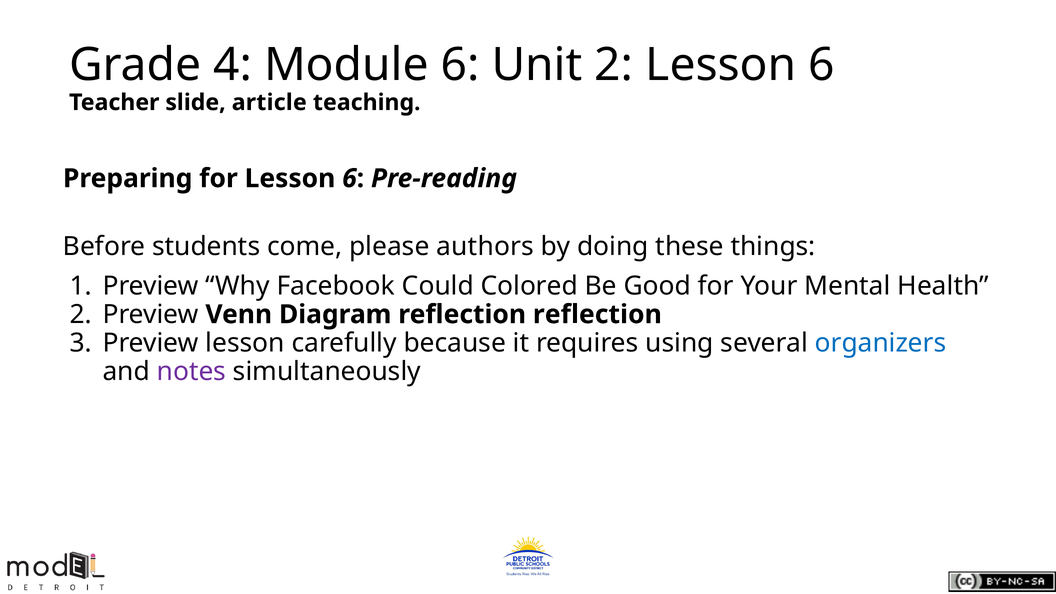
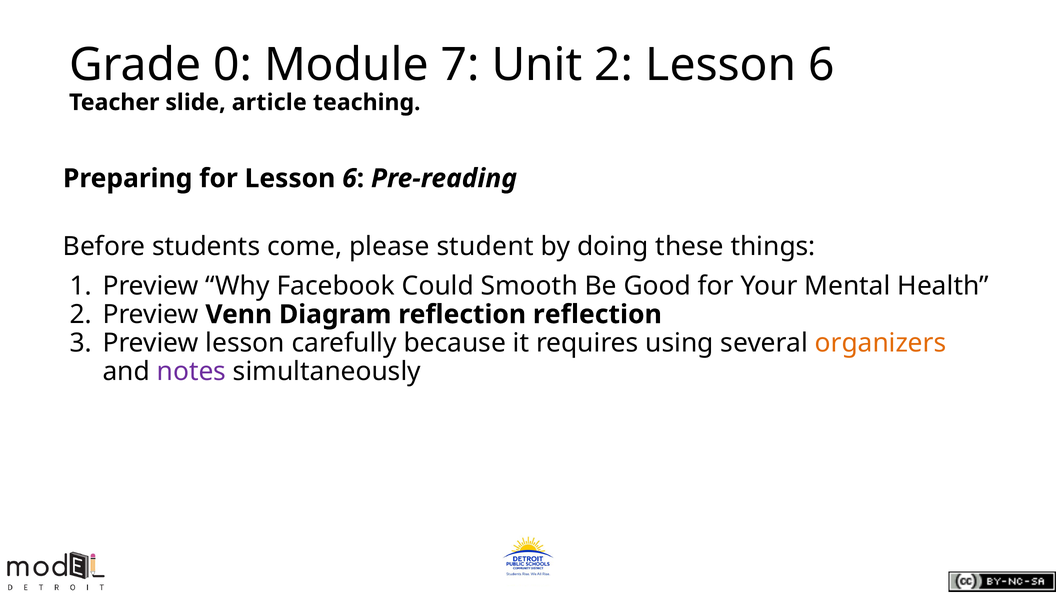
4: 4 -> 0 (233, 65)
Module 6: 6 -> 7 (460, 65)
authors: authors -> student (485, 246)
Colored: Colored -> Smooth (529, 286)
organizers colour: blue -> orange (881, 343)
